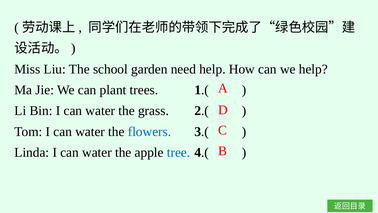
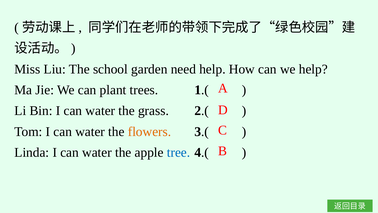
flowers colour: blue -> orange (150, 131)
